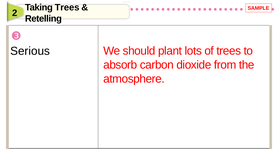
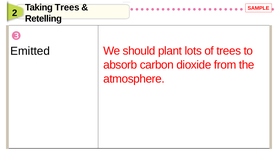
Serious: Serious -> Emitted (30, 51)
